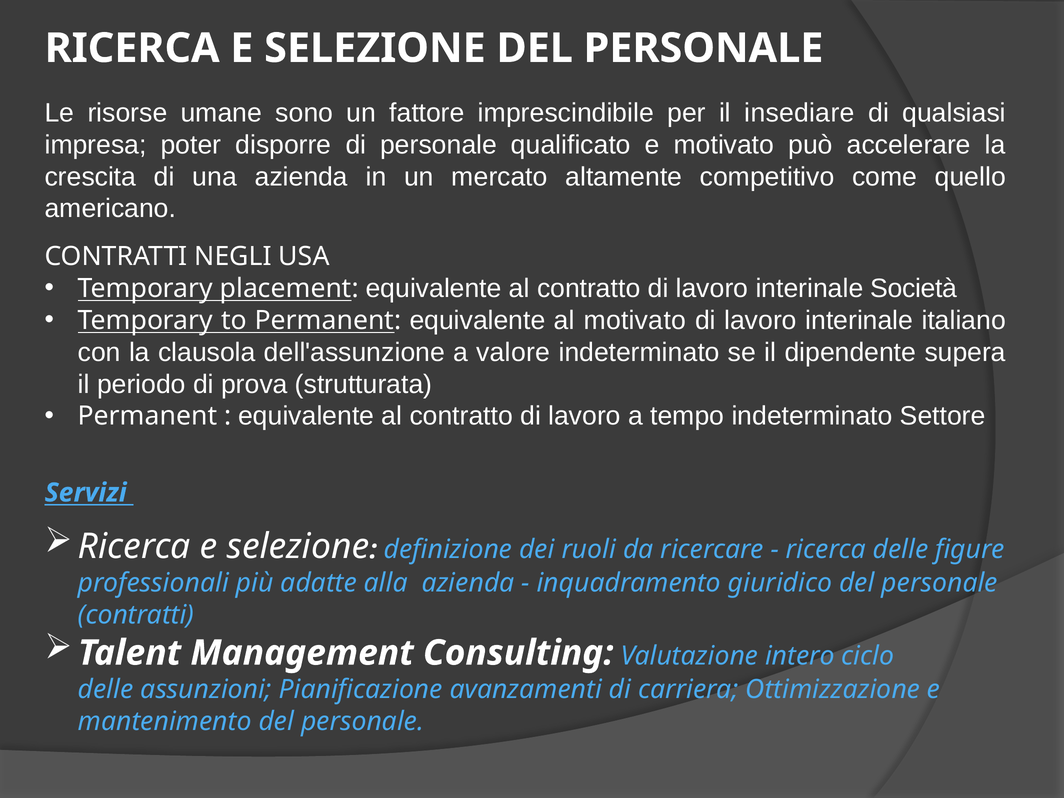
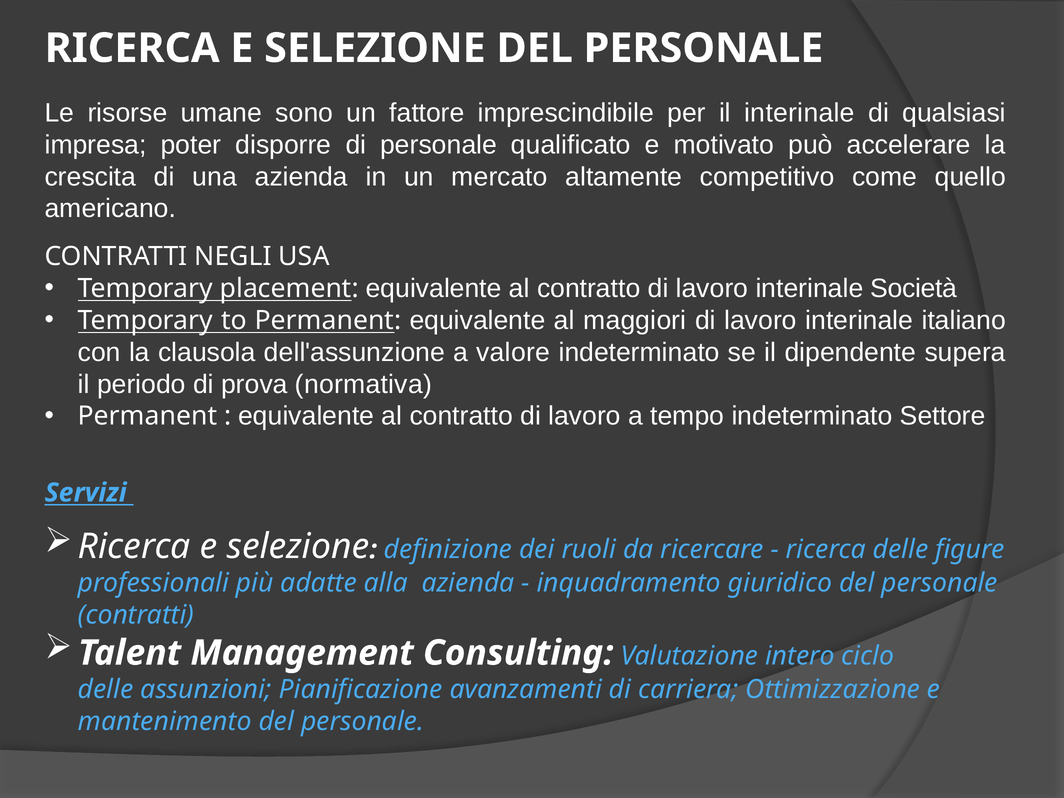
il insediare: insediare -> interinale (799, 113)
al motivato: motivato -> maggiori (635, 320)
strutturata: strutturata -> normativa (363, 384)
